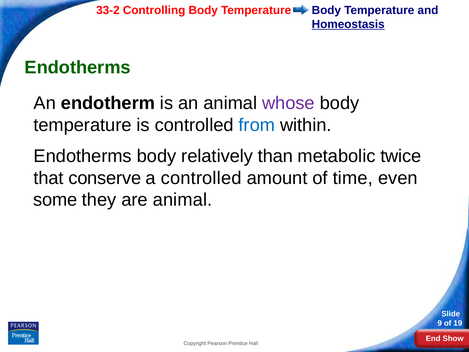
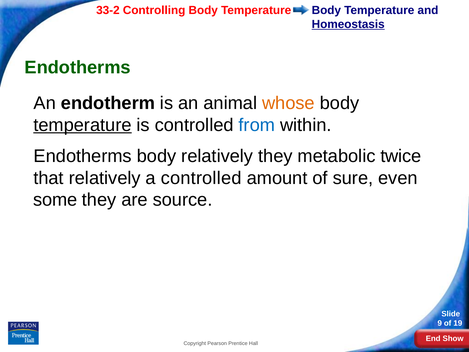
whose colour: purple -> orange (288, 103)
temperature underline: none -> present (82, 125)
relatively than: than -> they (275, 156)
that conserve: conserve -> relatively (105, 178)
time: time -> sure (353, 178)
are animal: animal -> source (183, 200)
